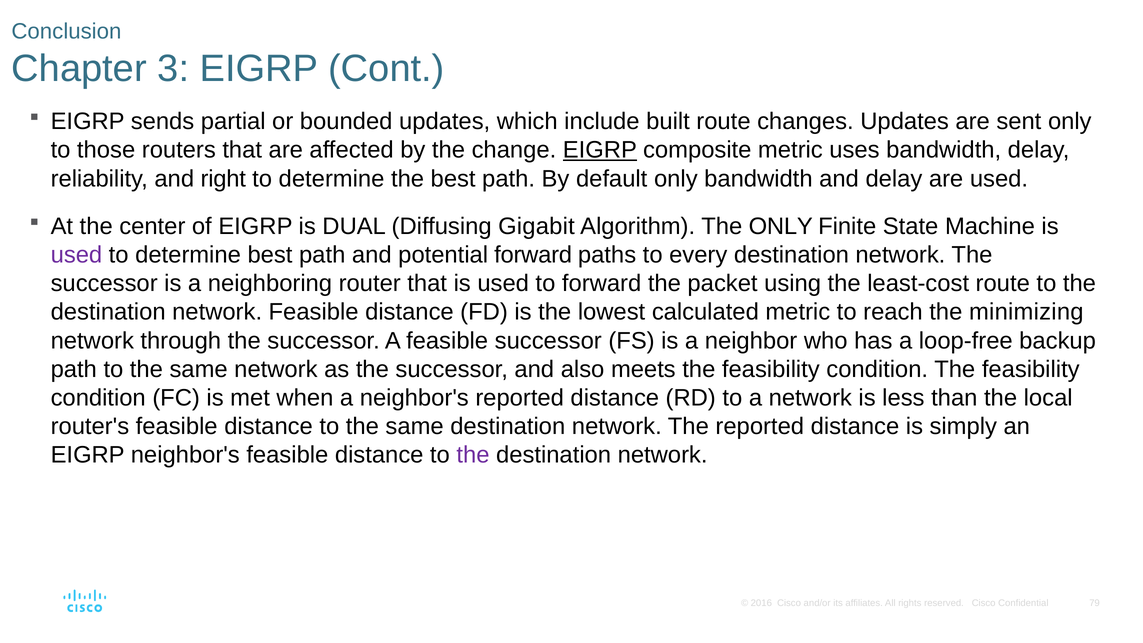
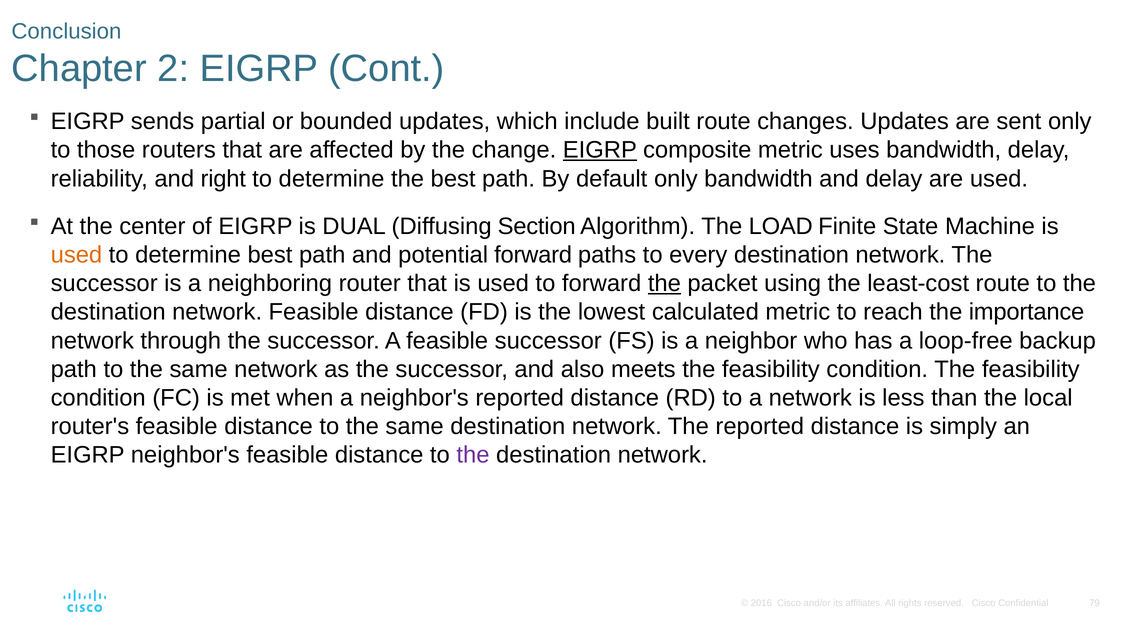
3: 3 -> 2 (173, 69)
Gigabit: Gigabit -> Section (537, 226)
The ONLY: ONLY -> LOAD (781, 226)
used colour: purple -> orange (76, 255)
the underline: none -> present (664, 283)
minimizing: minimizing -> importance (1027, 312)
